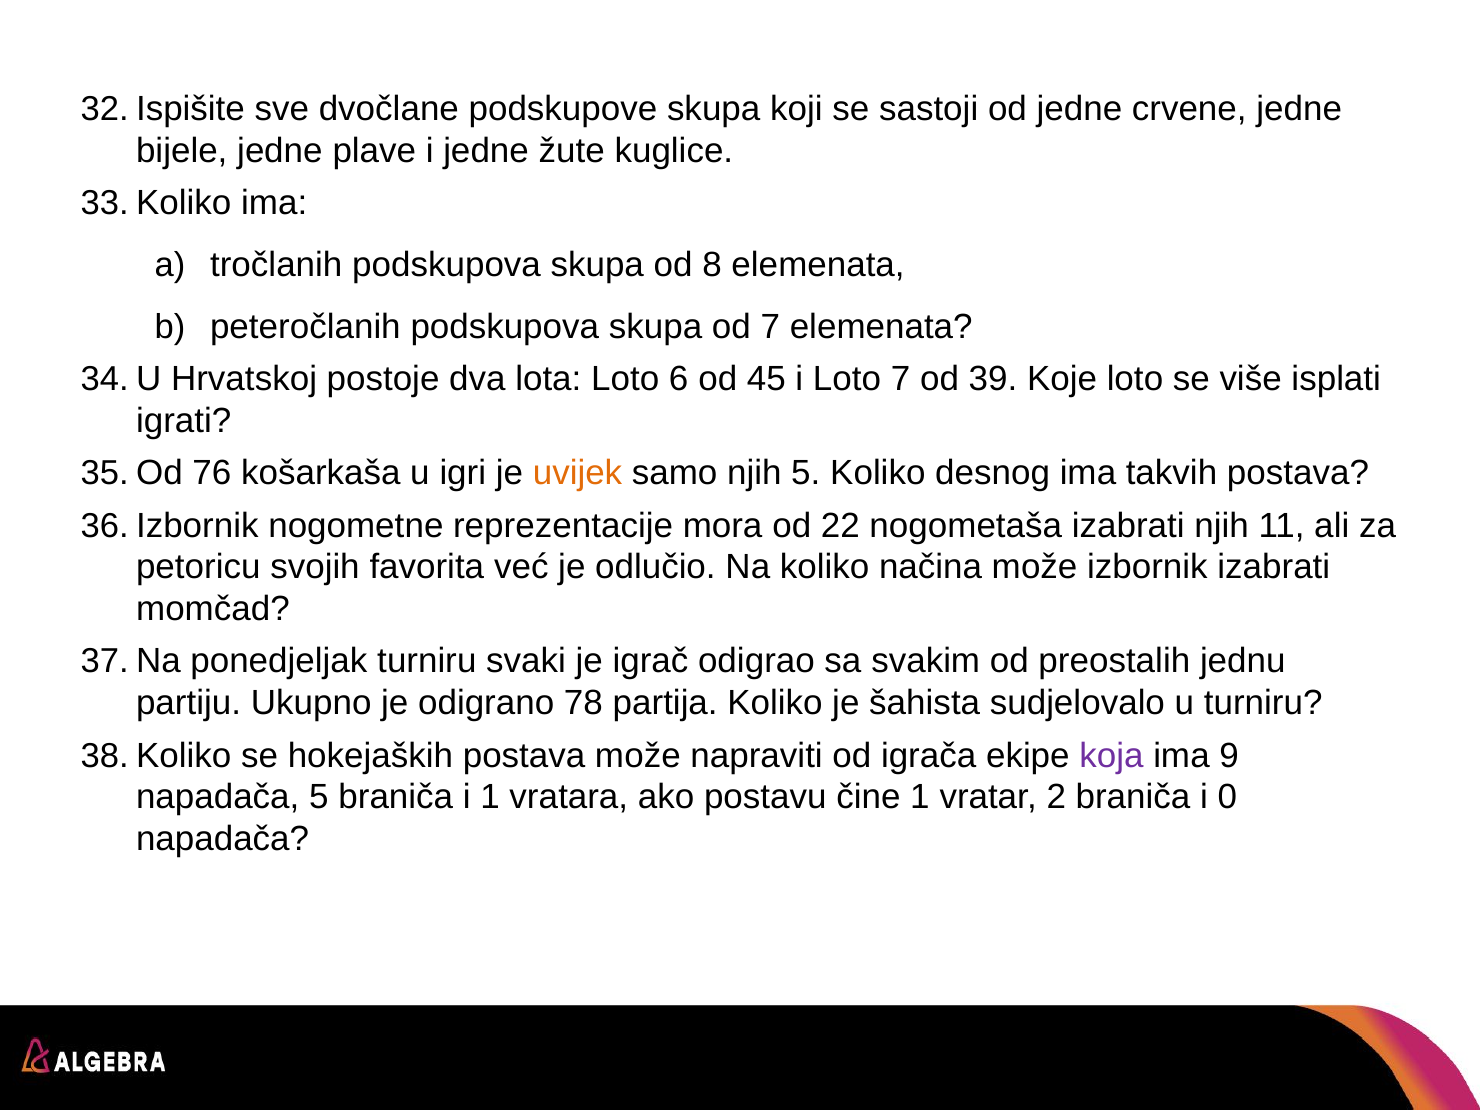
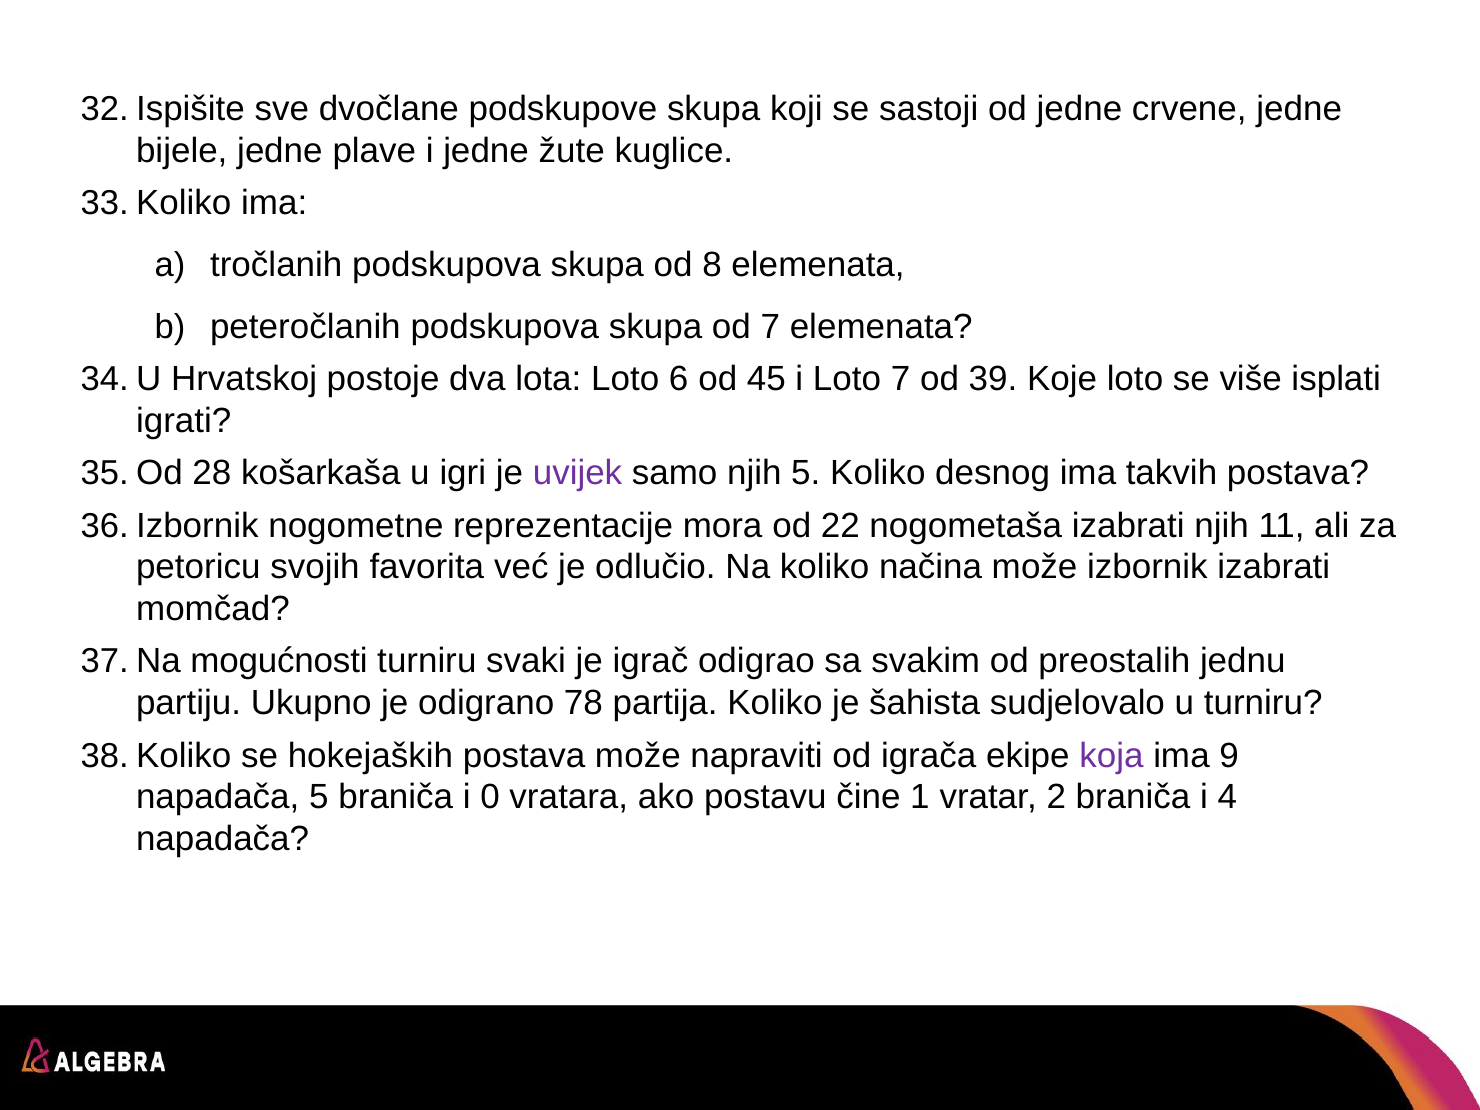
76: 76 -> 28 (212, 473)
uvijek colour: orange -> purple (578, 473)
ponedjeljak: ponedjeljak -> mogućnosti (279, 661)
i 1: 1 -> 0 (490, 797)
0: 0 -> 4 (1227, 797)
